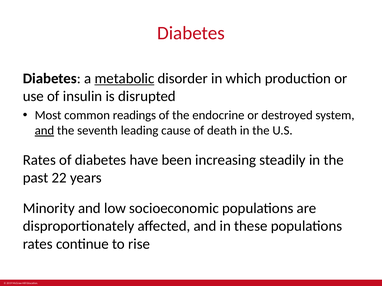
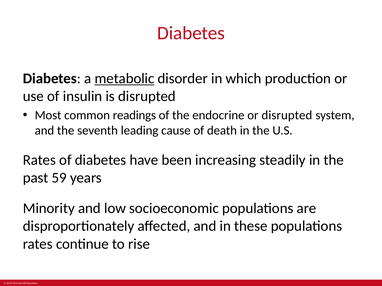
or destroyed: destroyed -> disrupted (287, 115)
and underline: present -> none (44, 131)
22: 22 -> 59 (59, 178)
